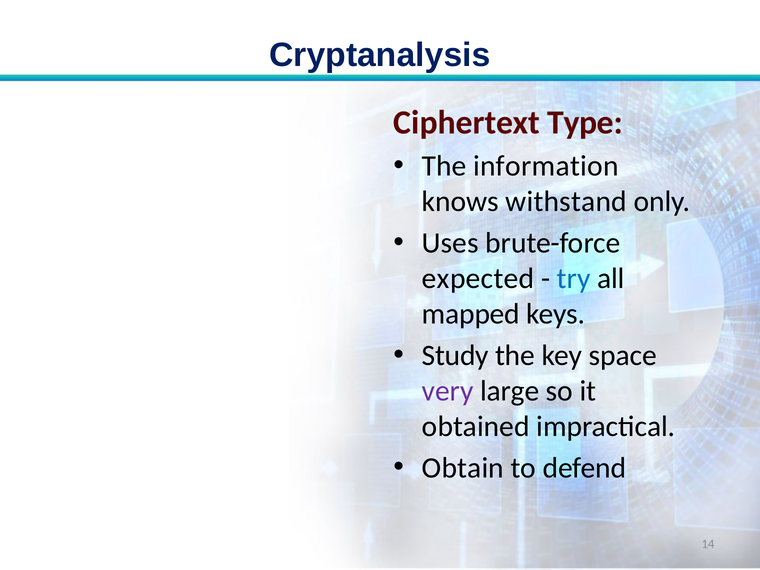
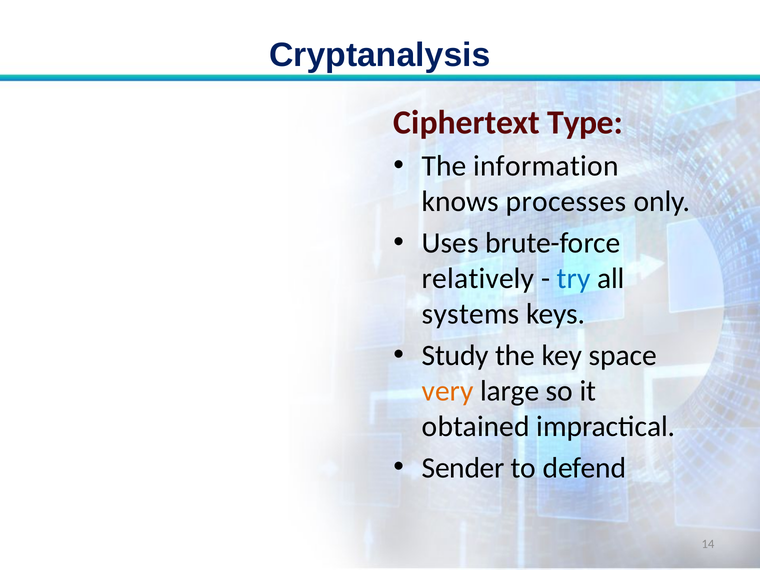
withstand: withstand -> processes (566, 202)
expected: expected -> relatively (478, 279)
mapped: mapped -> systems (471, 314)
very colour: purple -> orange (448, 391)
Obtain: Obtain -> Sender (463, 468)
